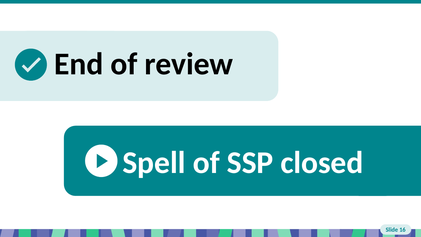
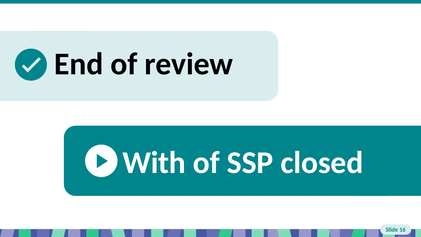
Spell: Spell -> With (154, 163)
